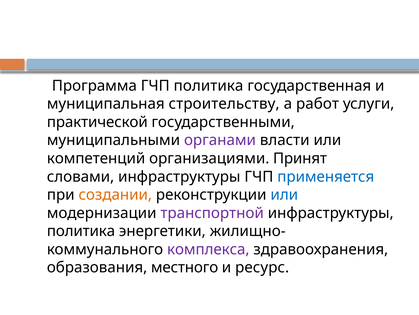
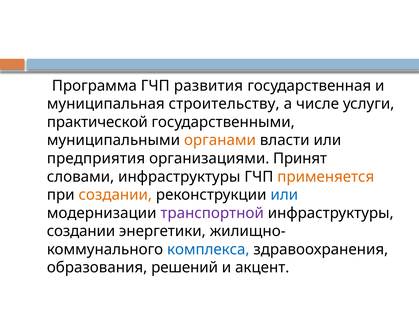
ГЧП политика: политика -> развития (208, 86)
работ: работ -> числе (318, 104)
органами colour: purple -> orange (220, 140)
компетенций: компетенций -> предприятия (96, 158)
применяется colour: blue -> orange (326, 176)
политика: политика -> создании (81, 231)
комплекса colour: purple -> blue (208, 249)
местного: местного -> решений (185, 267)
ресурс: ресурс -> акцент (262, 267)
